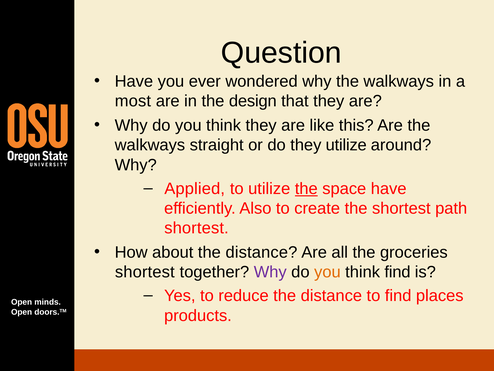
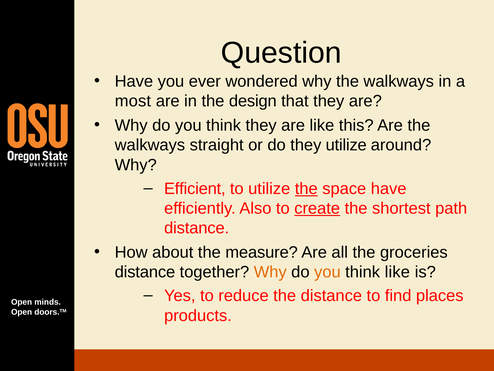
Applied: Applied -> Efficient (195, 188)
create underline: none -> present (317, 208)
shortest: shortest -> distance (197, 228)
about the distance: distance -> measure (262, 252)
shortest: shortest -> distance (145, 272)
Why colour: purple -> orange (270, 272)
think find: find -> like (397, 272)
